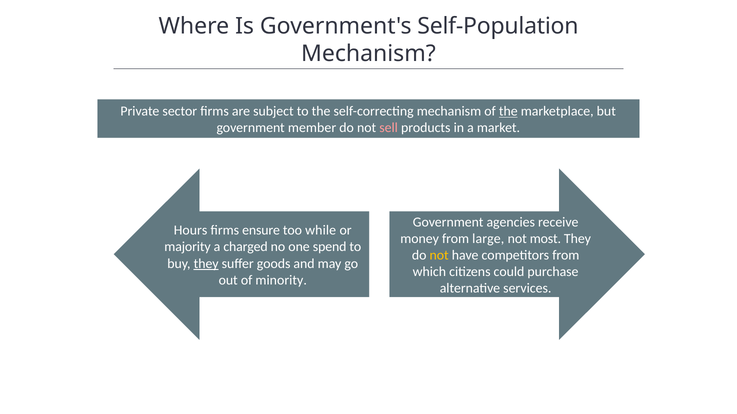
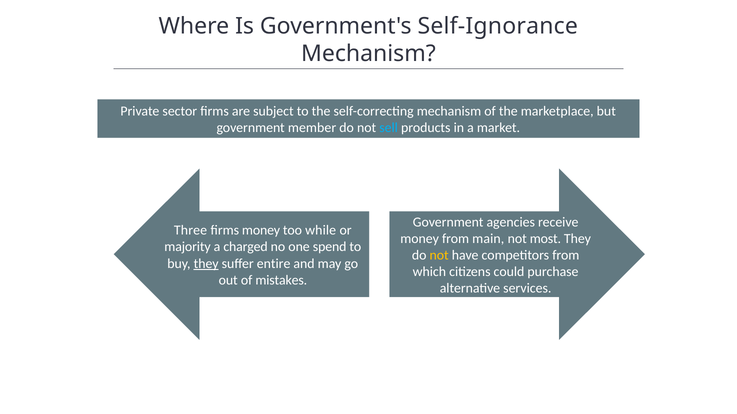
Self-Population: Self-Population -> Self-Ignorance (498, 26)
the underline: present -> none (508, 111)
sell colour: pink -> light blue (389, 128)
Hours: Hours -> Three (191, 231)
firms ensure: ensure -> money (261, 231)
large: large -> main (488, 239)
goods: goods -> entire (274, 264)
minority: minority -> mistakes (281, 280)
